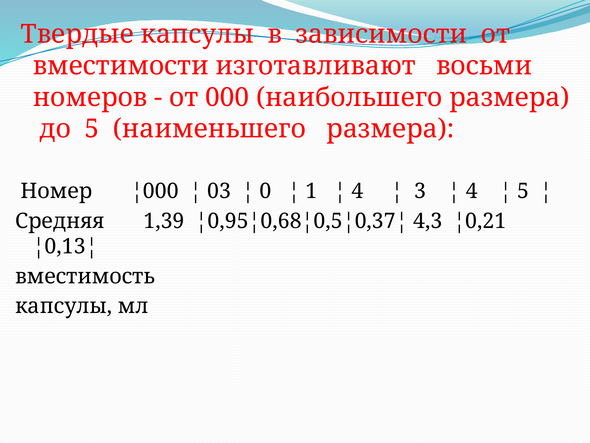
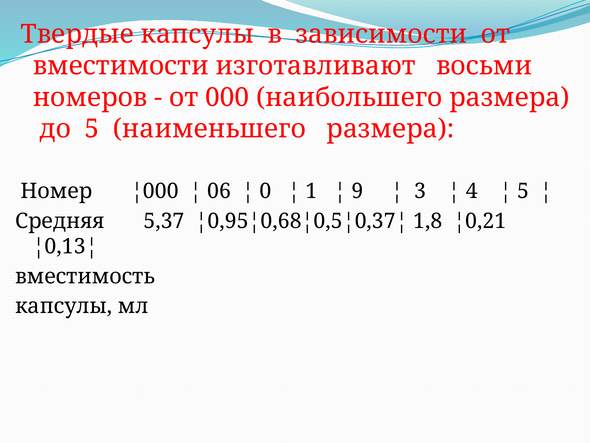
03: 03 -> 06 (219, 191)
4: 4 -> 9 (358, 191)
1,39: 1,39 -> 5,37 (164, 221)
4,3: 4,3 -> 1,8 (428, 221)
